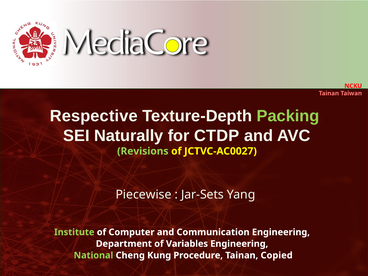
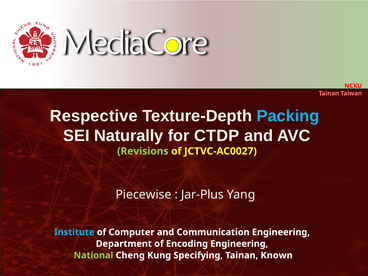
Packing colour: light green -> light blue (288, 116)
Jar-Sets: Jar-Sets -> Jar-Plus (202, 194)
Institute colour: light green -> light blue (74, 232)
Variables: Variables -> Encoding (187, 244)
Procedure: Procedure -> Specifying (198, 255)
Copied: Copied -> Known (277, 255)
